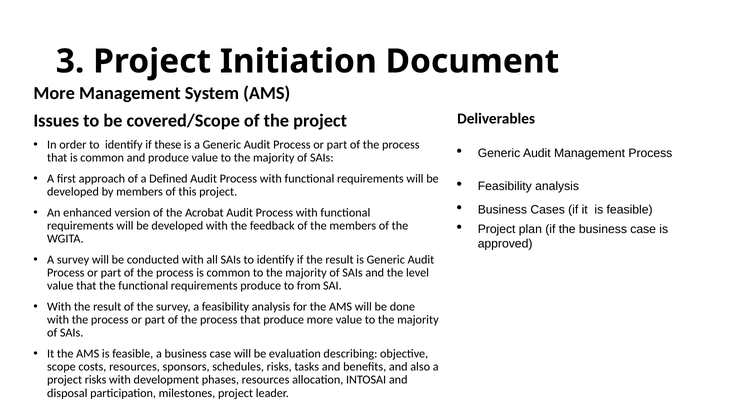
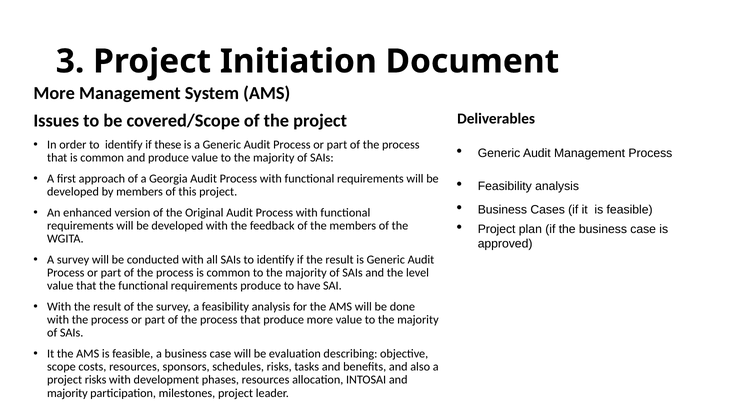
Defined: Defined -> Georgia (168, 179)
Acrobat: Acrobat -> Original (204, 213)
from: from -> have (309, 286)
disposal: disposal -> majority (67, 394)
